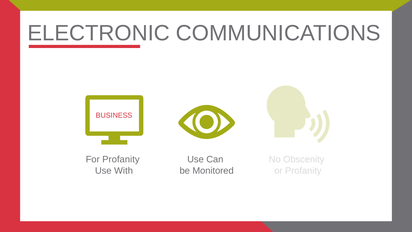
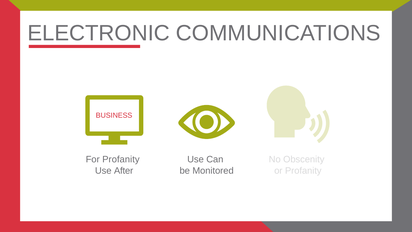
With: With -> After (124, 170)
